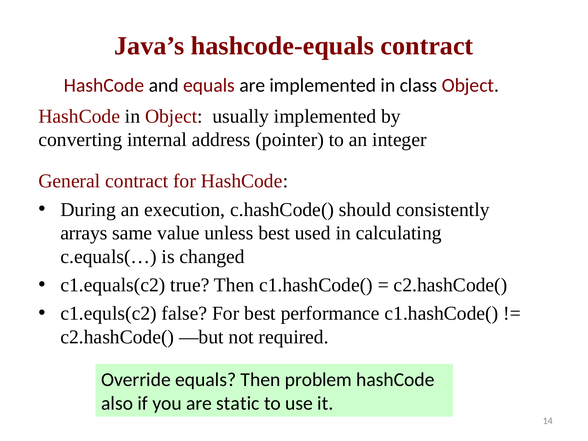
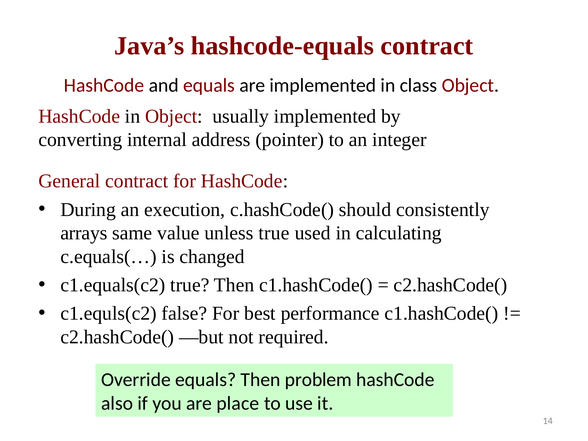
unless best: best -> true (274, 233)
static: static -> place (238, 403)
